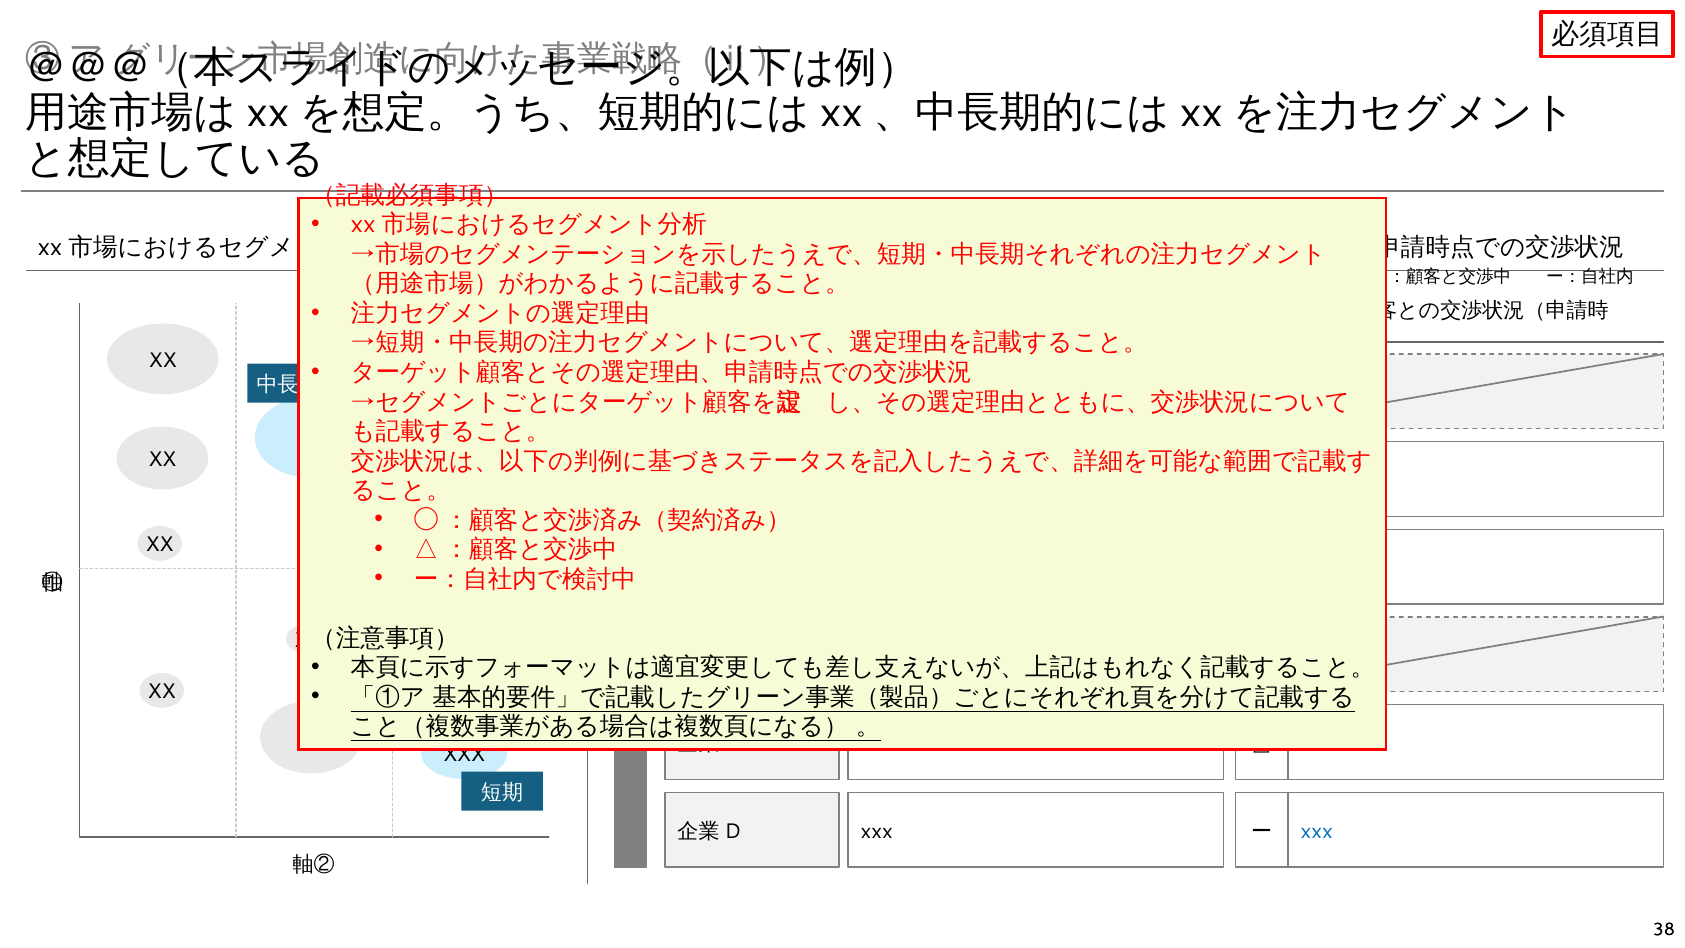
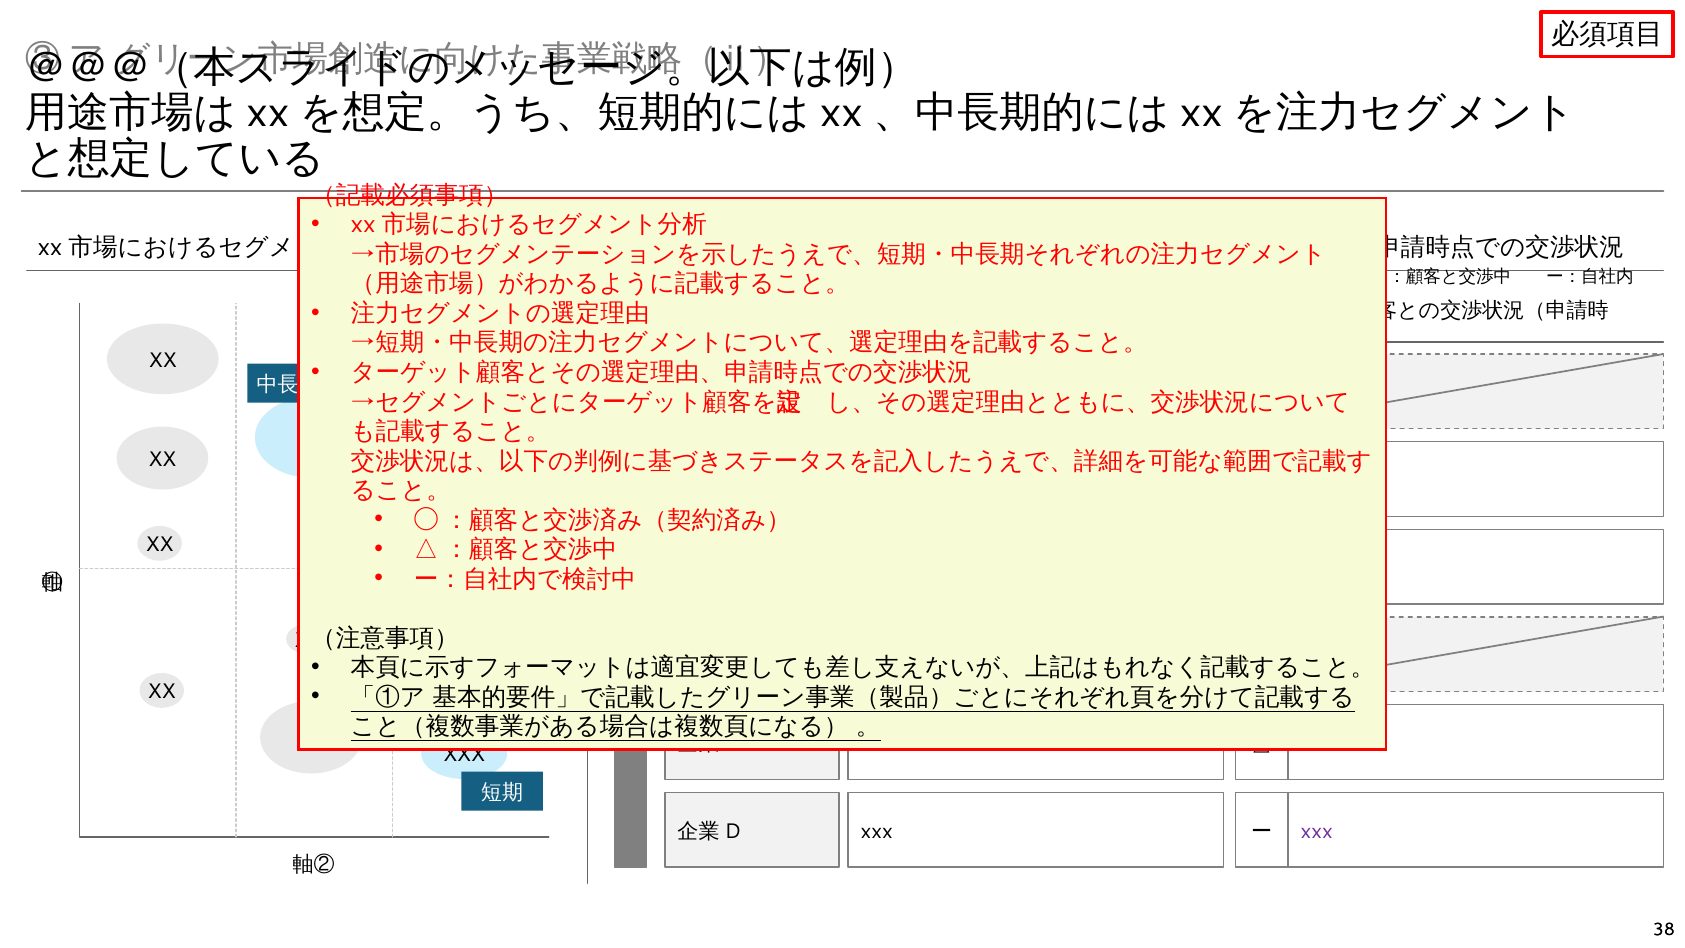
xxx colour: blue -> purple (1317, 831)
